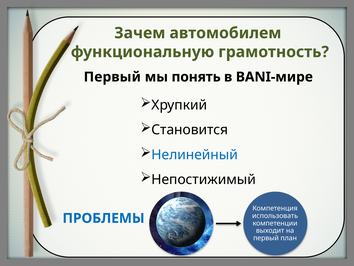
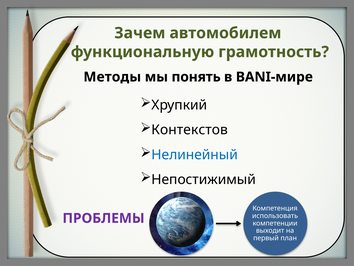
Первый: Первый -> Методы (112, 77)
Становится: Становится -> Контекстов (190, 130)
ПРОБЛЕМЫ colour: blue -> purple (104, 218)
